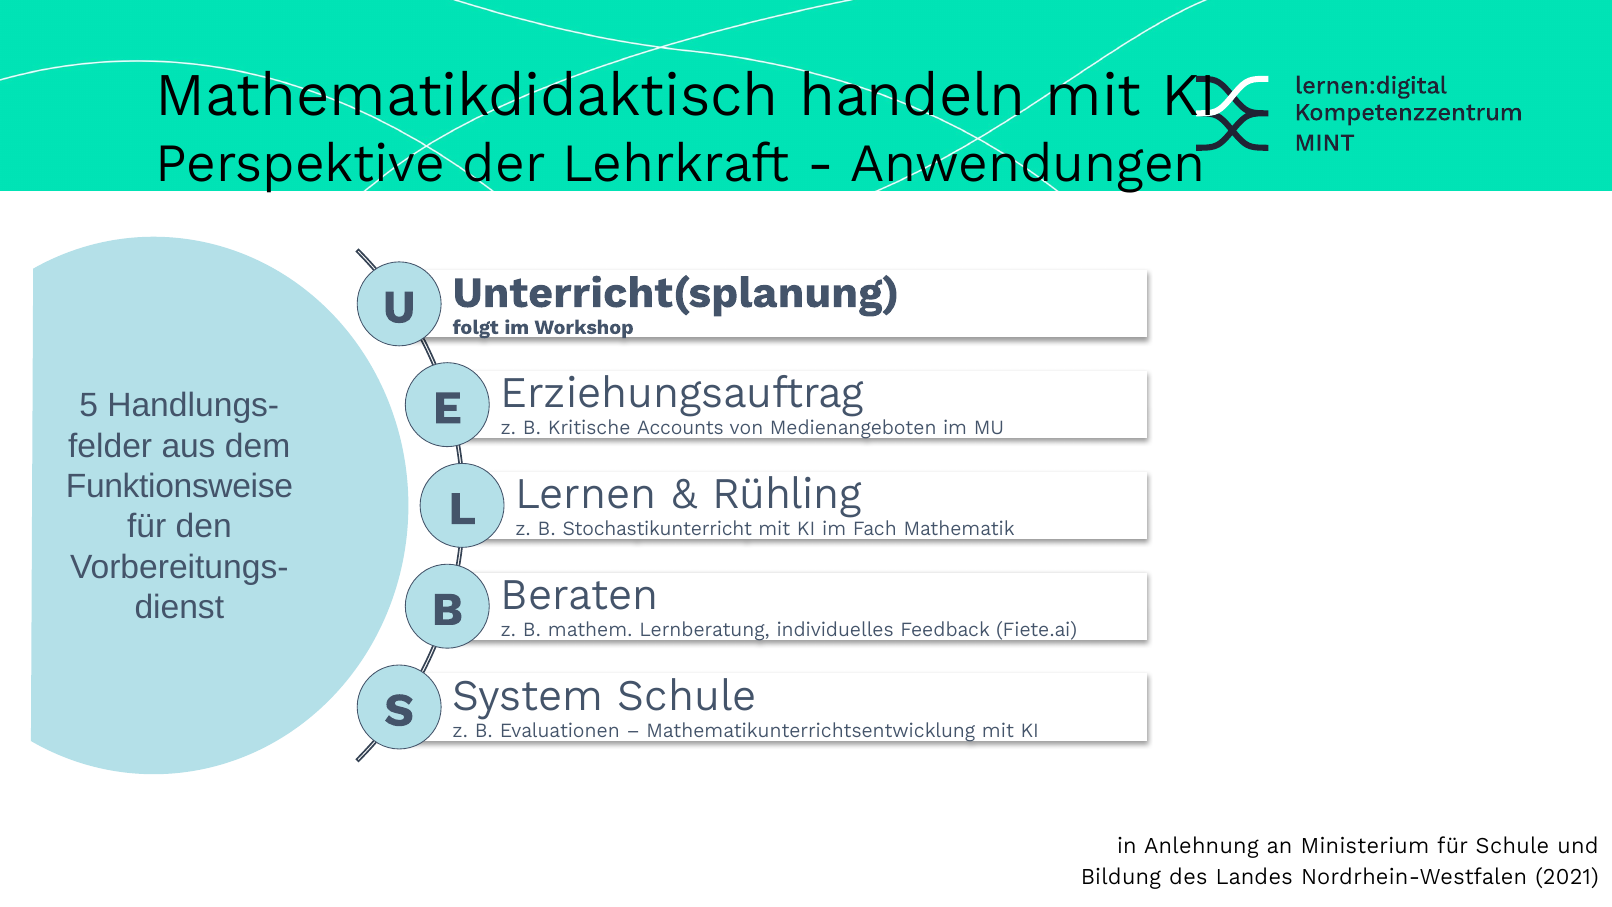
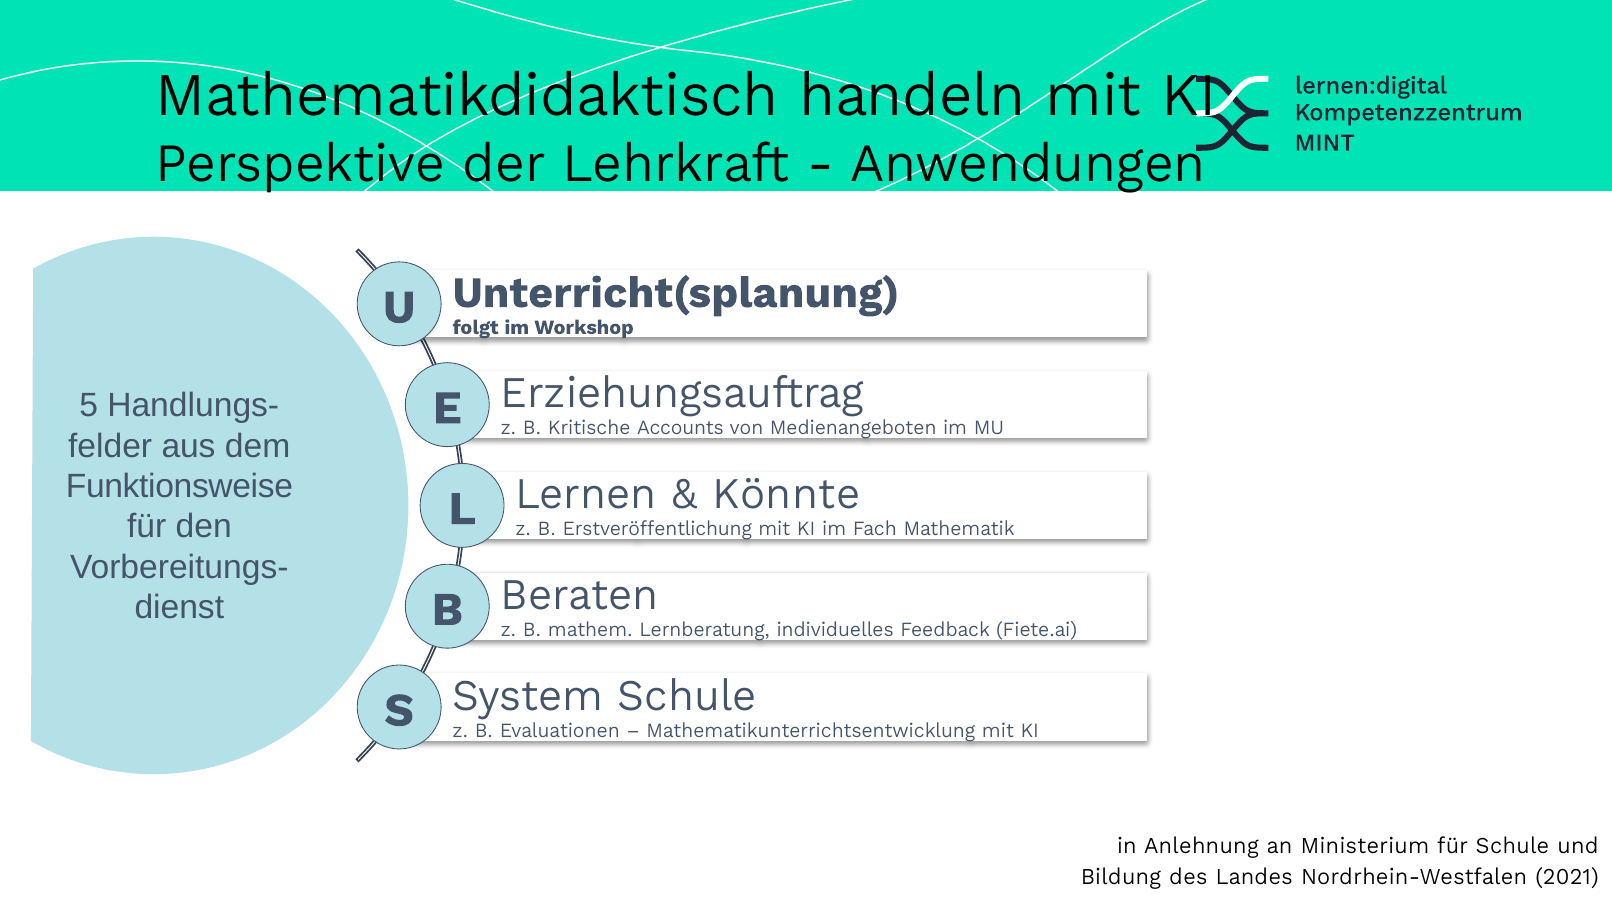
Rühling: Rühling -> Könnte (786, 494)
Stochastikunterricht: Stochastikunterricht -> Erstveröffentlichung (657, 529)
